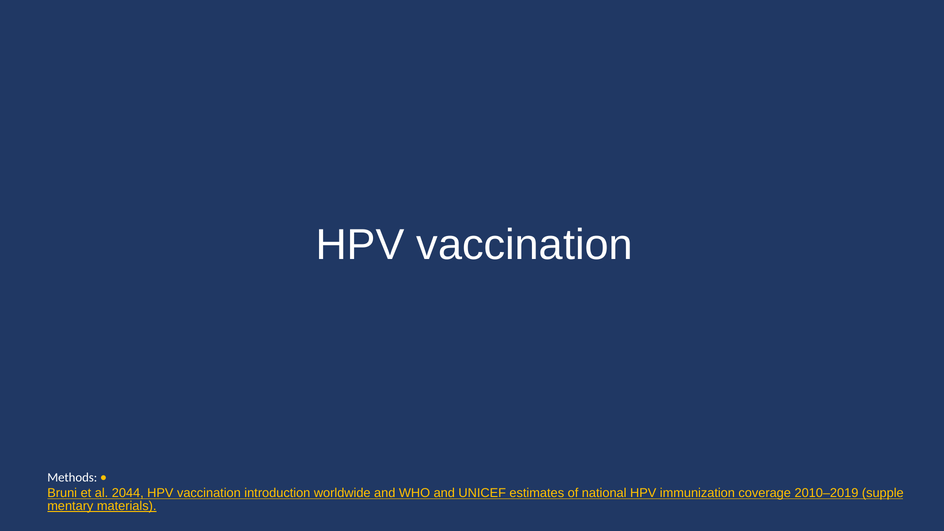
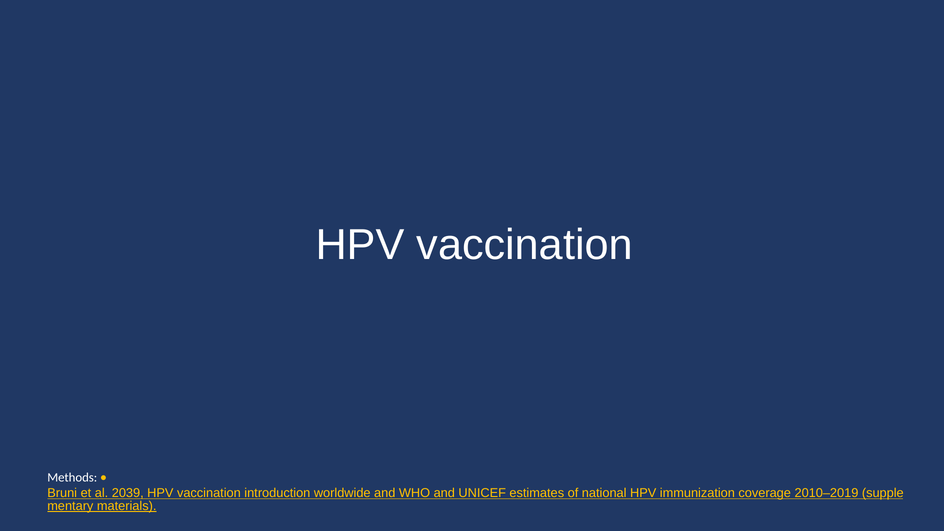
2044: 2044 -> 2039 (128, 493)
